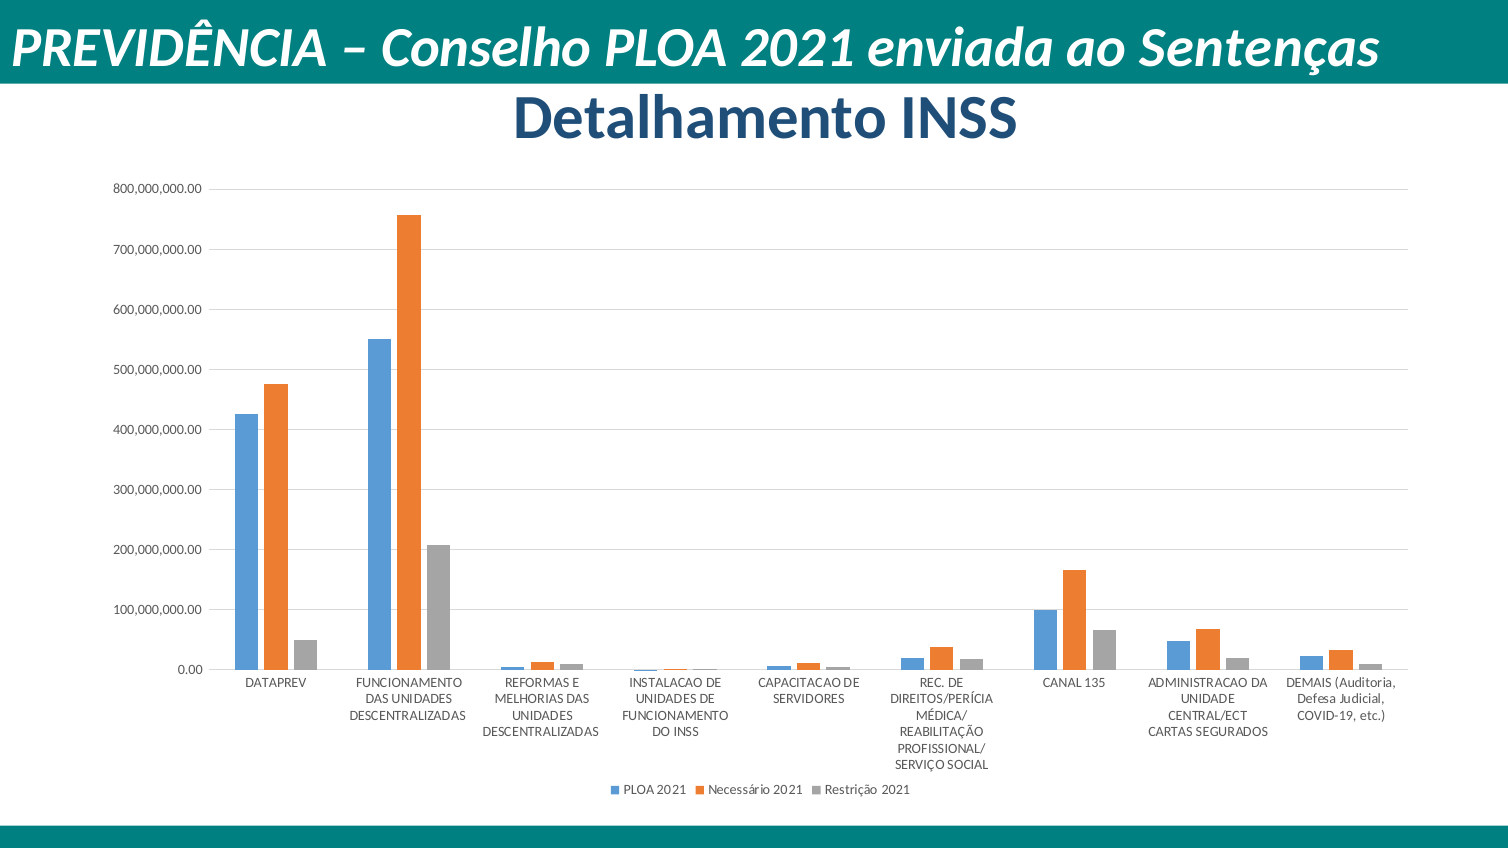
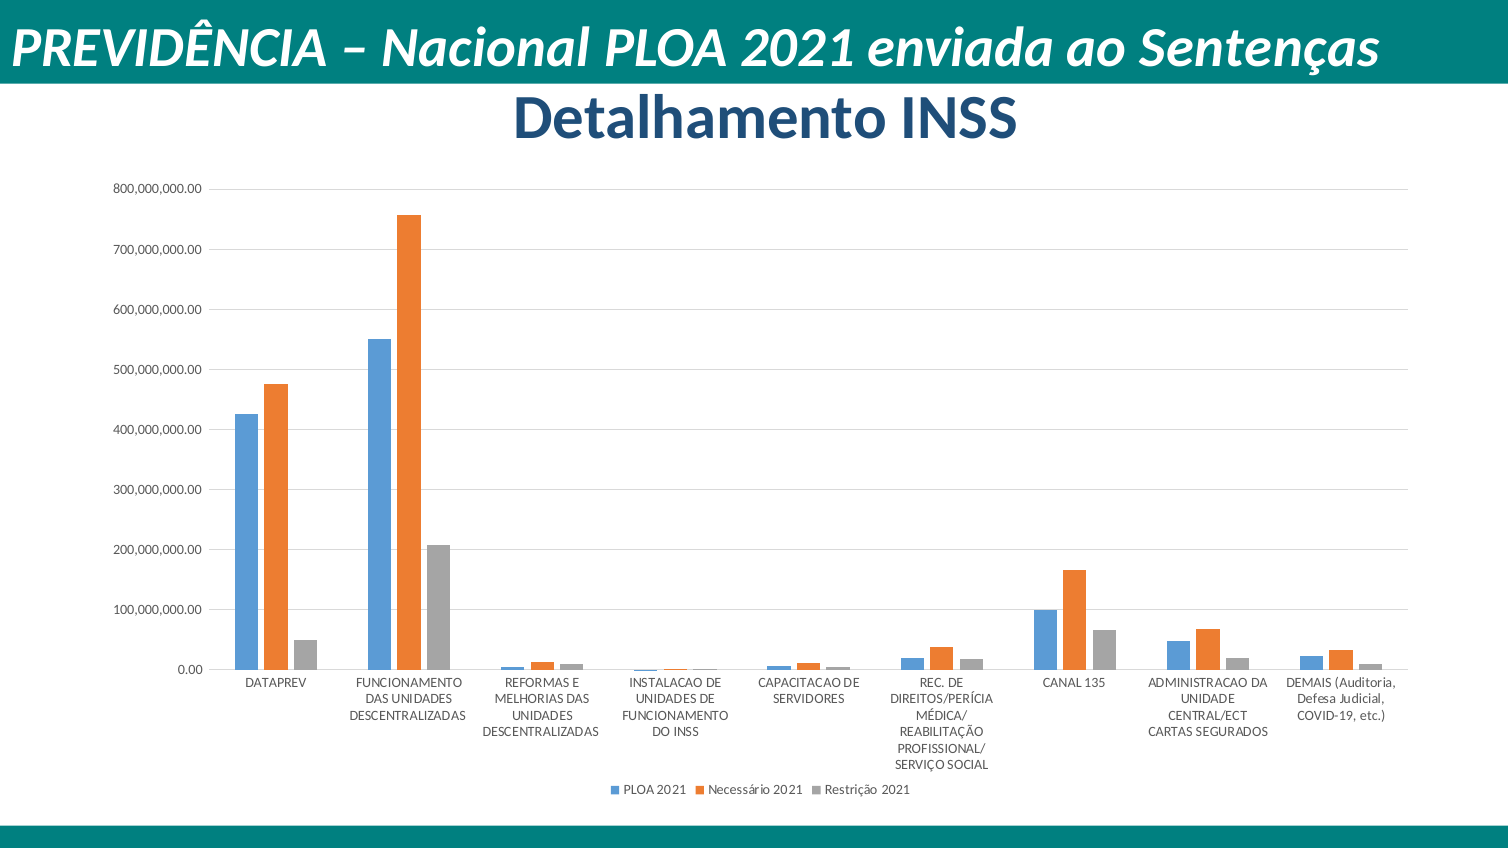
Conselho: Conselho -> Nacional (486, 48)
